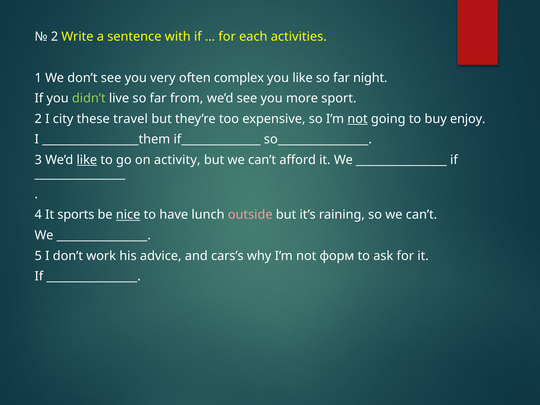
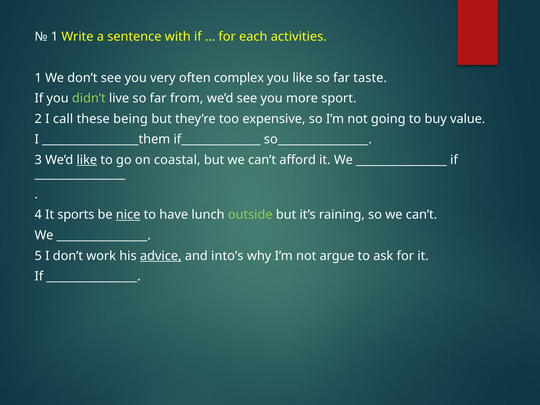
2: 2 -> 1 (55, 37)
night: night -> taste (370, 78)
city: city -> call (63, 119)
travel: travel -> being (131, 119)
not underline: present -> none (357, 119)
enjoy: enjoy -> value (468, 119)
activity: activity -> coastal (177, 160)
outside colour: pink -> light green (250, 215)
advice underline: none -> present (161, 256)
cars’s: cars’s -> into’s (227, 256)
форм: форм -> argue (337, 256)
